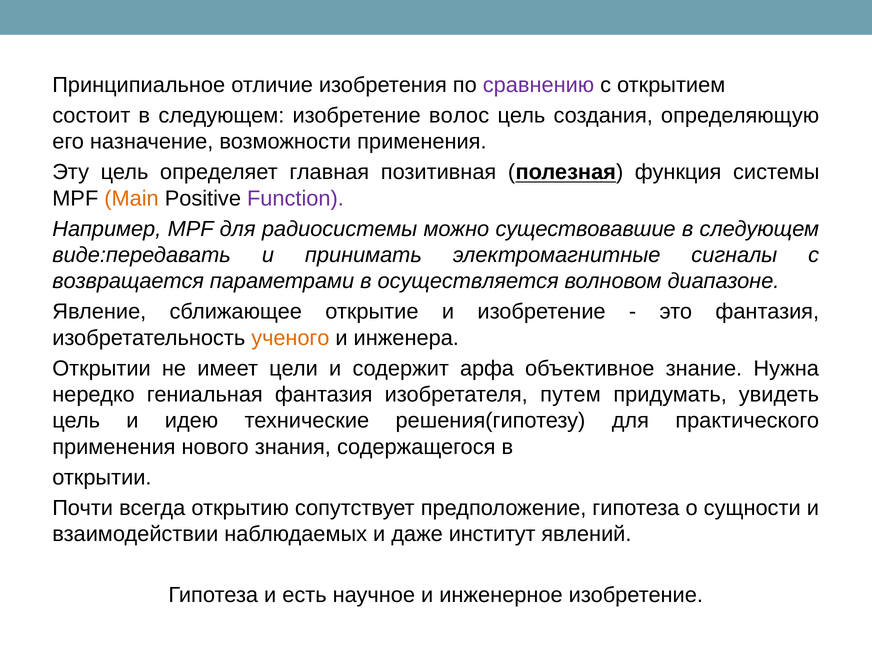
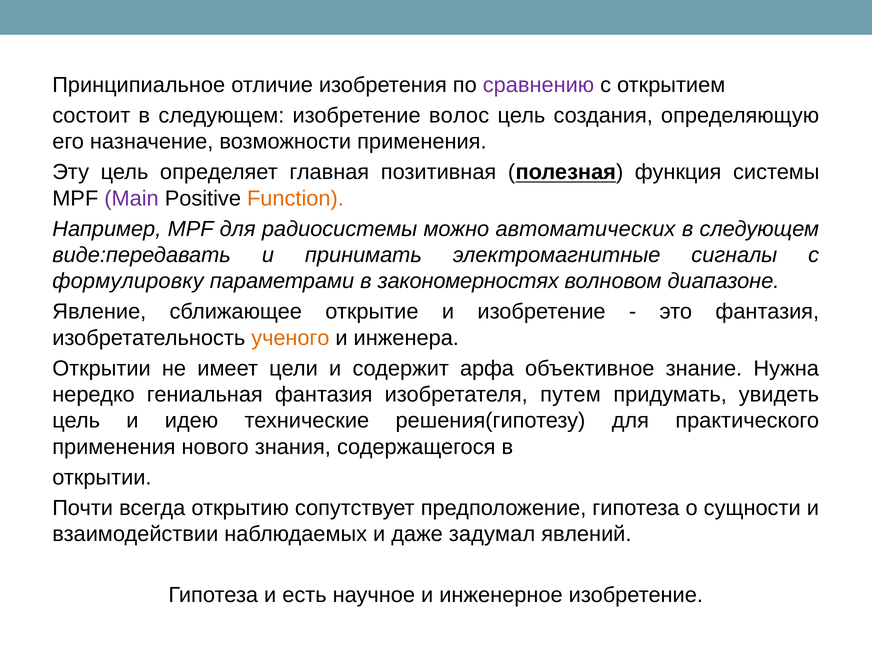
Main colour: orange -> purple (132, 198)
Function colour: purple -> orange (295, 198)
существовавшие: существовавшие -> автоматических (585, 229)
возвращается: возвращается -> формулировку (128, 281)
осуществляется: осуществляется -> закономерностях (468, 281)
институт: институт -> задумал (492, 534)
